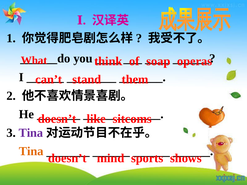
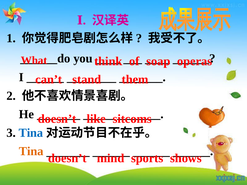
Tina colour: purple -> blue (31, 133)
